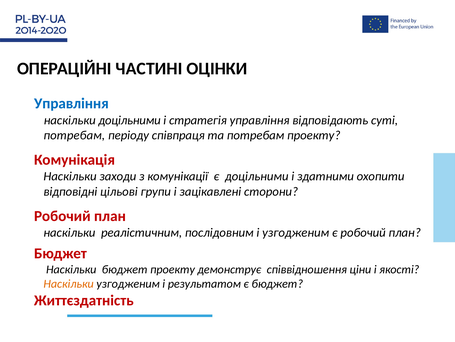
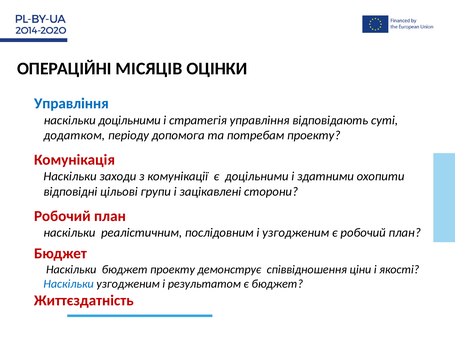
ЧАСТИНІ: ЧАСТИНІ -> МІСЯЦІВ (149, 69)
потребам: потребам -> додатком (74, 135)
співпраця: співпраця -> допомога (178, 135)
Наскільки colour: orange -> blue (69, 283)
